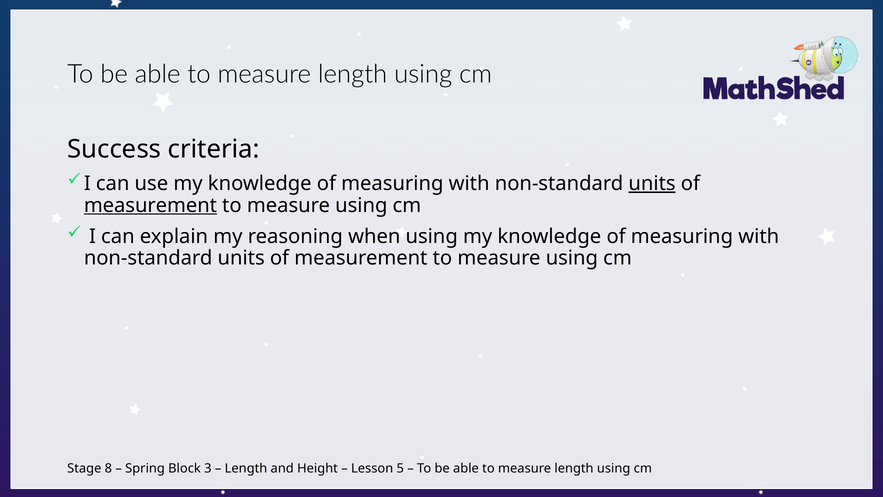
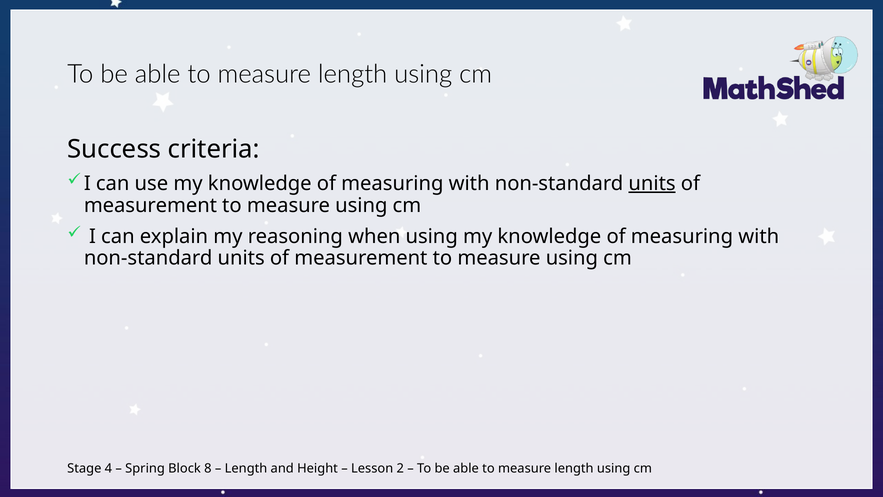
measurement underline: present -> none (150, 205)
8: 8 -> 4 (108, 468)
3: 3 -> 8 (208, 468)
5: 5 -> 2 (400, 468)
